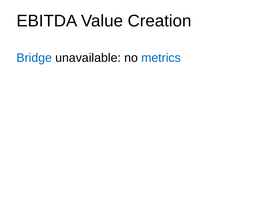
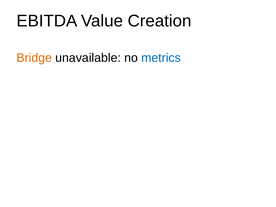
Bridge colour: blue -> orange (34, 58)
